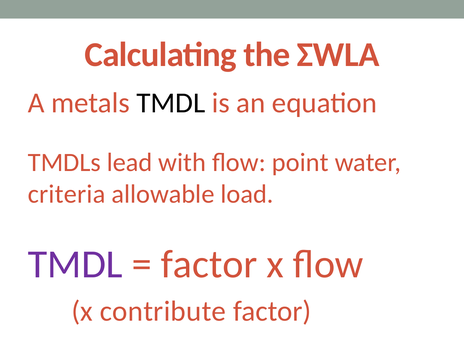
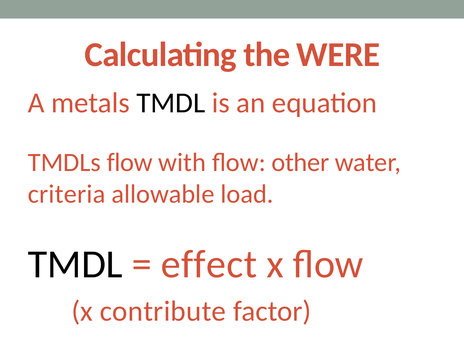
ΣWLA: ΣWLA -> WERE (338, 55)
TMDLs lead: lead -> flow (130, 163)
point: point -> other (300, 163)
TMDL colour: purple -> black (75, 264)
factor: factor -> effect (209, 264)
